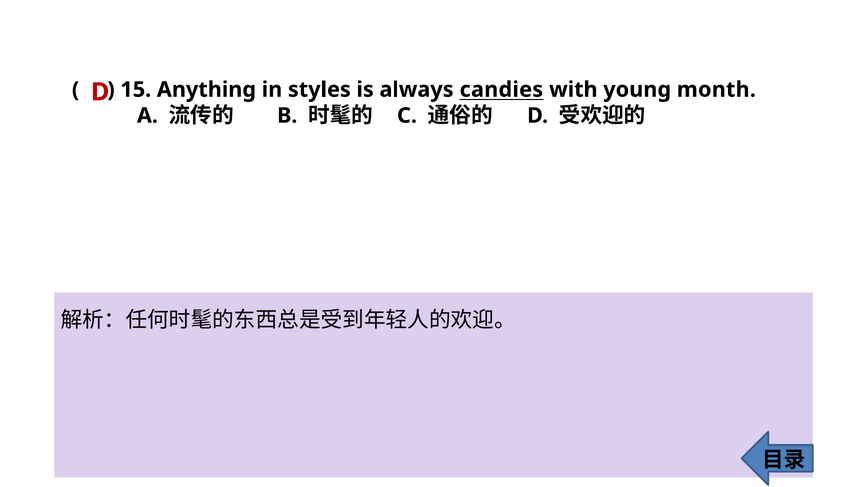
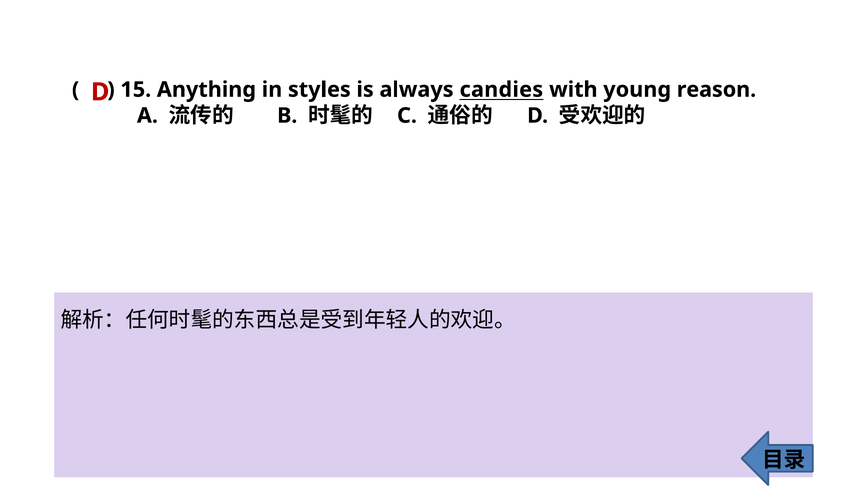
month: month -> reason (716, 90)
